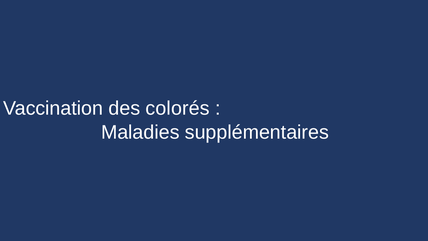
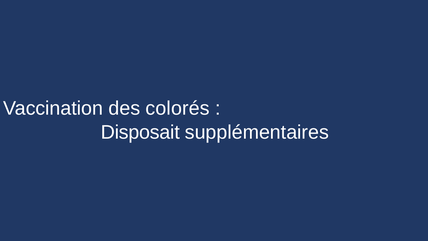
Maladies: Maladies -> Disposait (140, 132)
